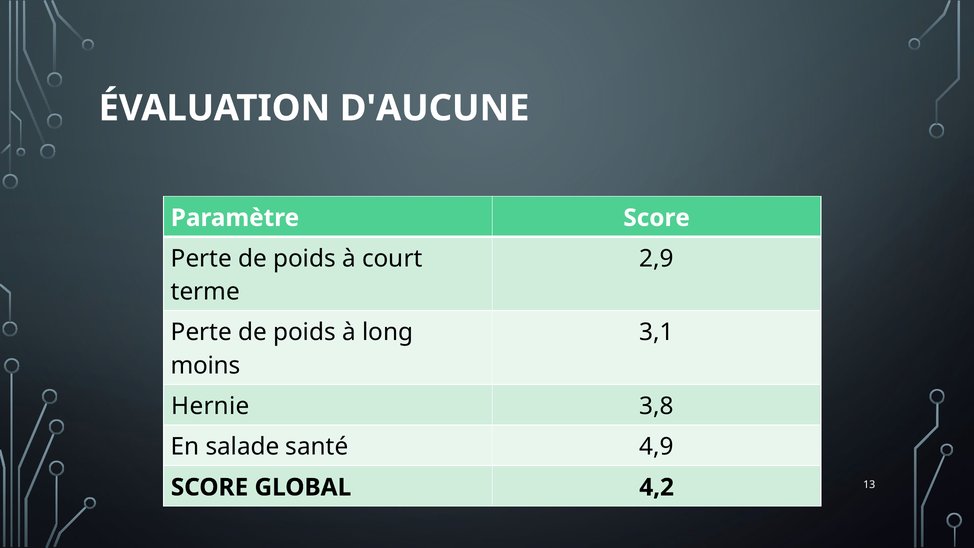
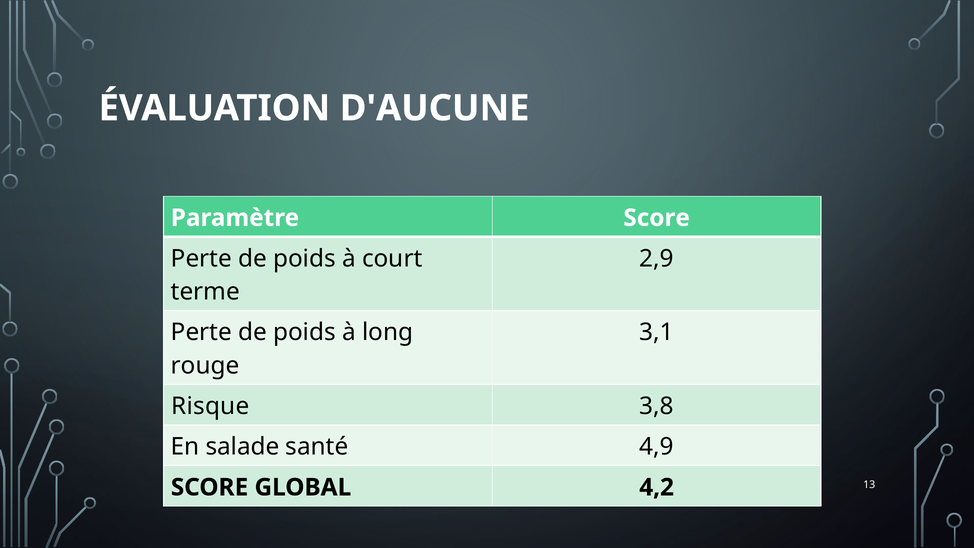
moins: moins -> rouge (205, 365)
Hernie: Hernie -> Risque (210, 406)
